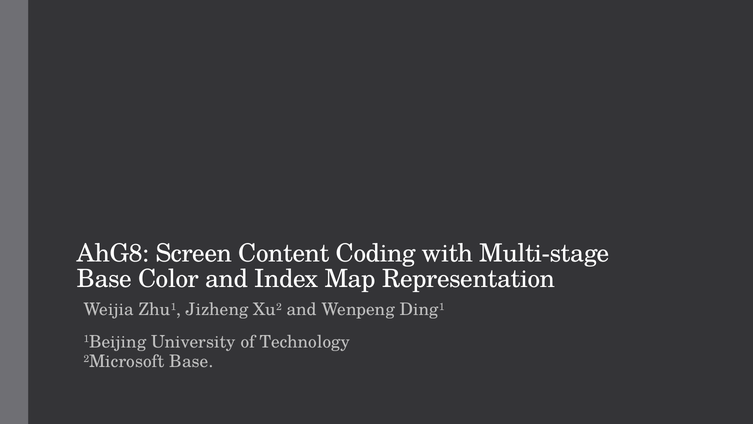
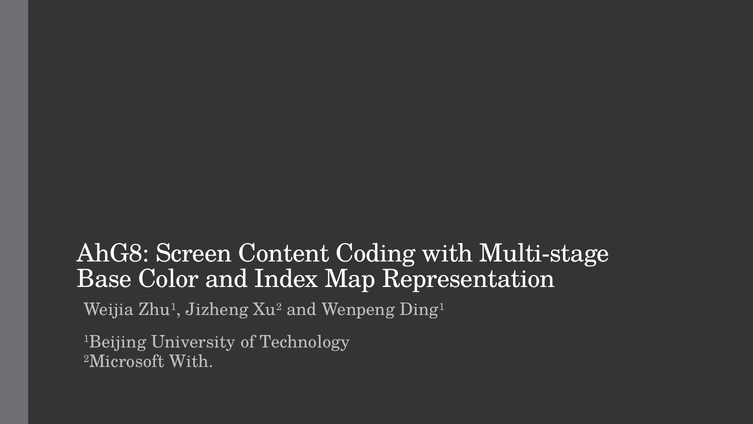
2Microsoft Base: Base -> With (191, 361)
